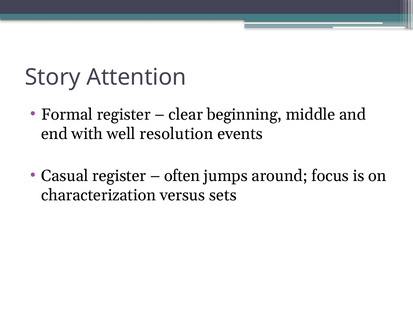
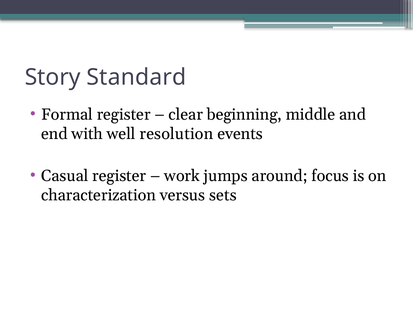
Attention: Attention -> Standard (136, 77)
often: often -> work (182, 176)
